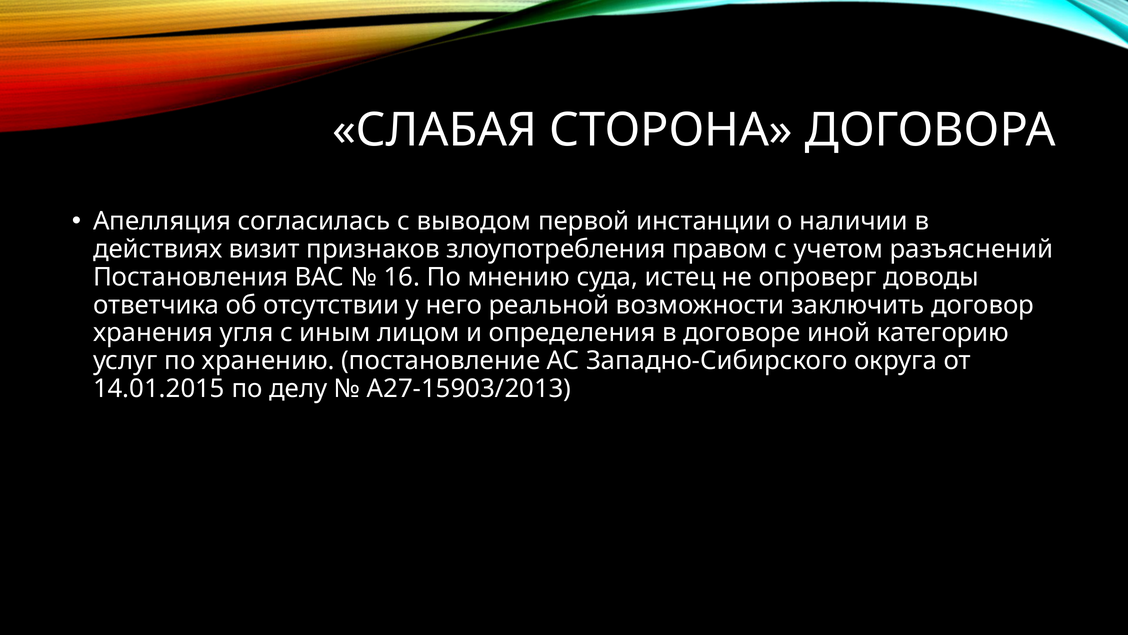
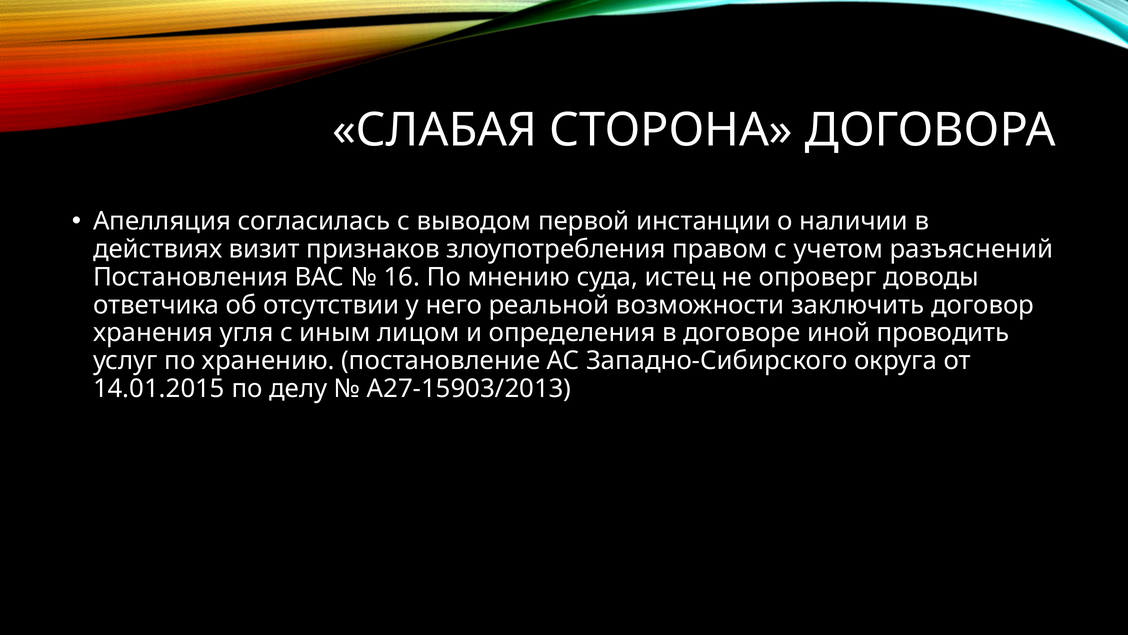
категорию: категорию -> проводить (943, 333)
